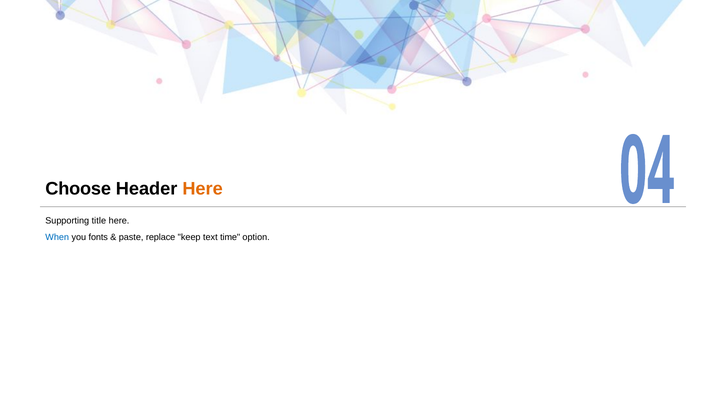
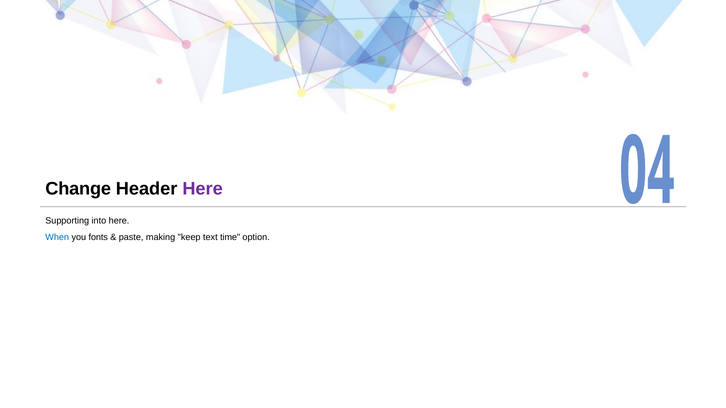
Choose: Choose -> Change (78, 189)
Here colour: orange -> purple (203, 189)
title: title -> into (99, 221)
replace: replace -> making (161, 237)
